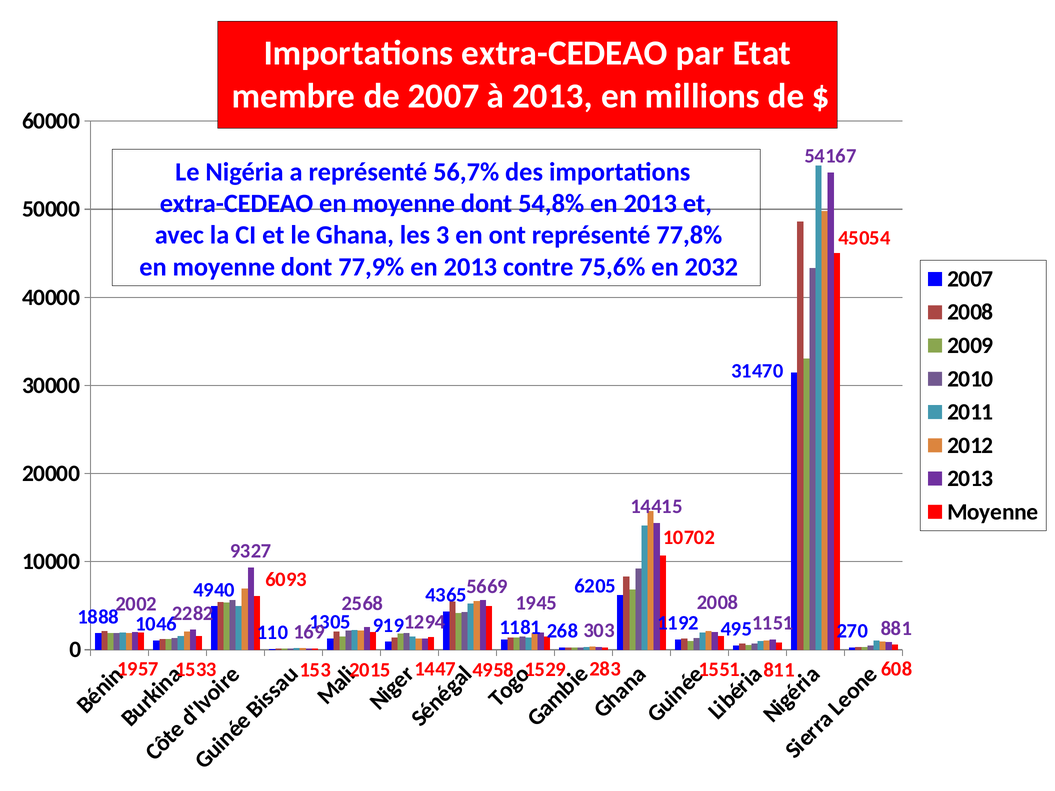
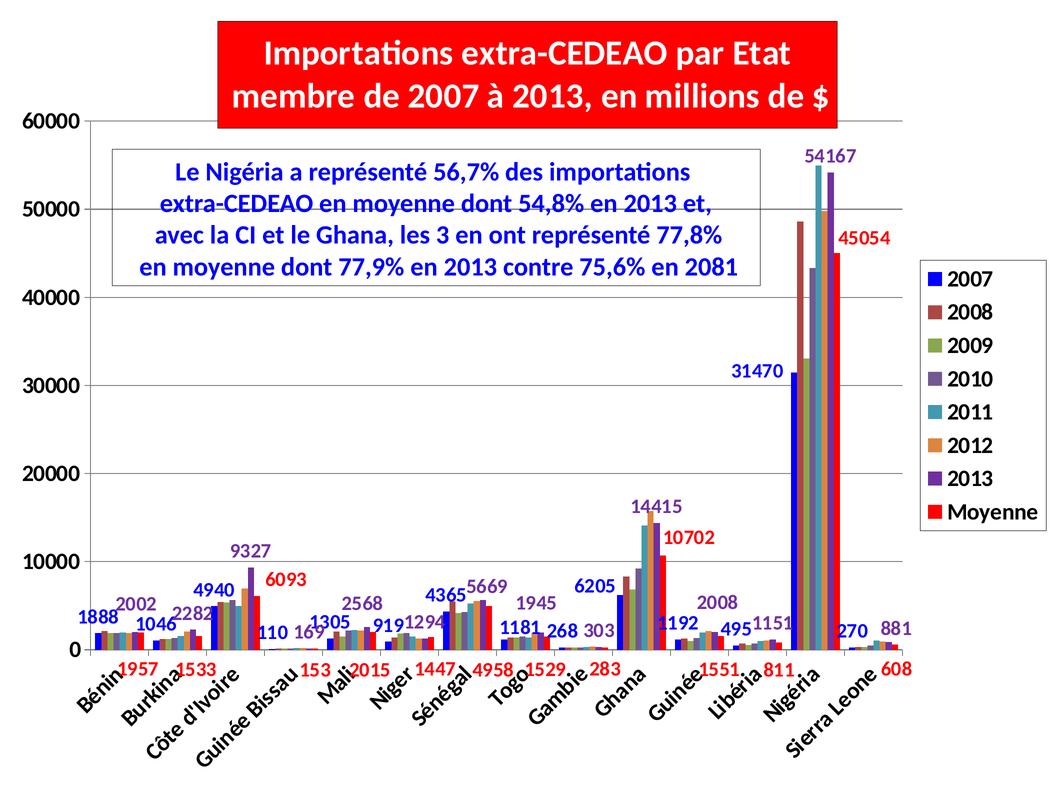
2032: 2032 -> 2081 (711, 267)
